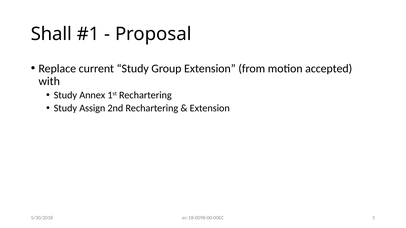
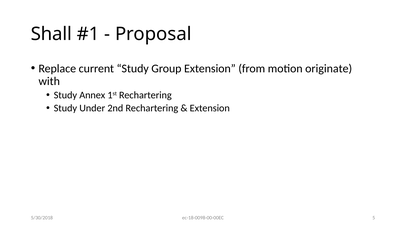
accepted: accepted -> originate (329, 69)
Assign: Assign -> Under (92, 108)
